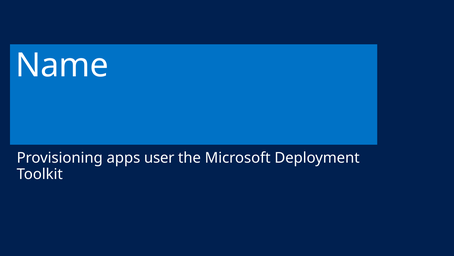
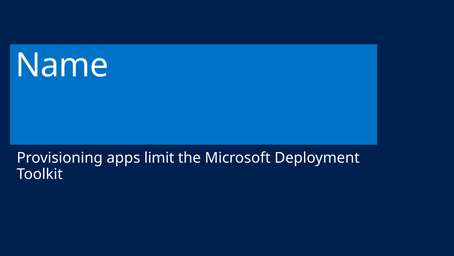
user: user -> limit (159, 158)
